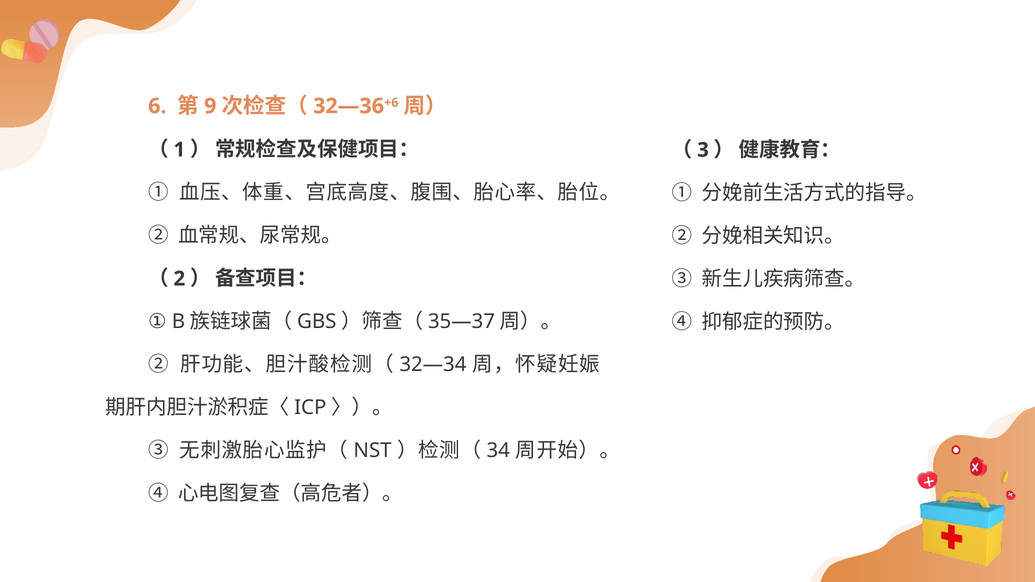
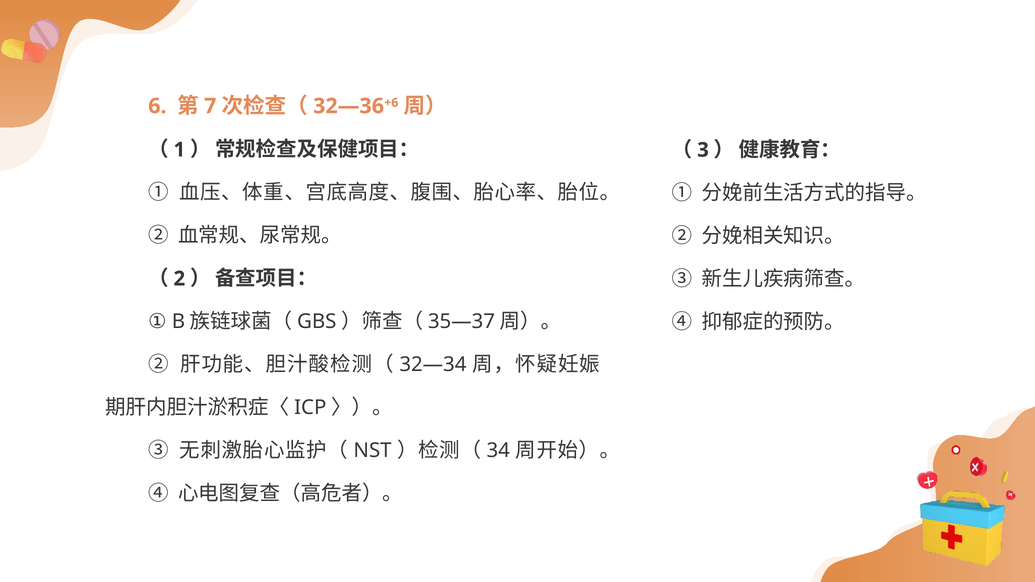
9: 9 -> 7 (210, 106)
